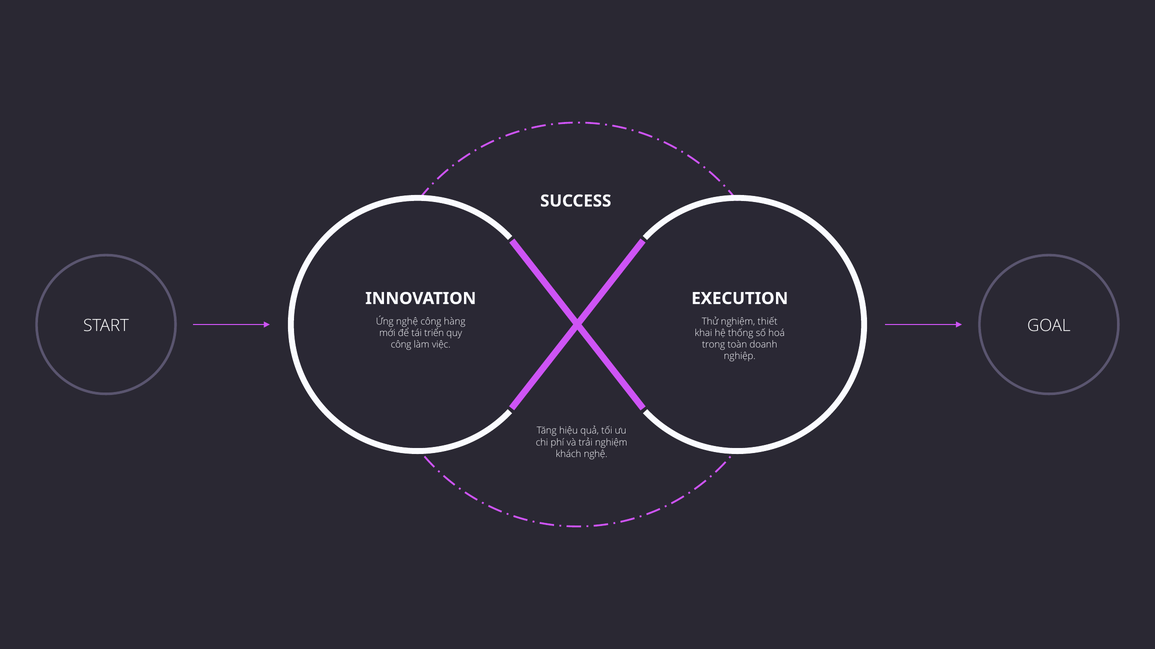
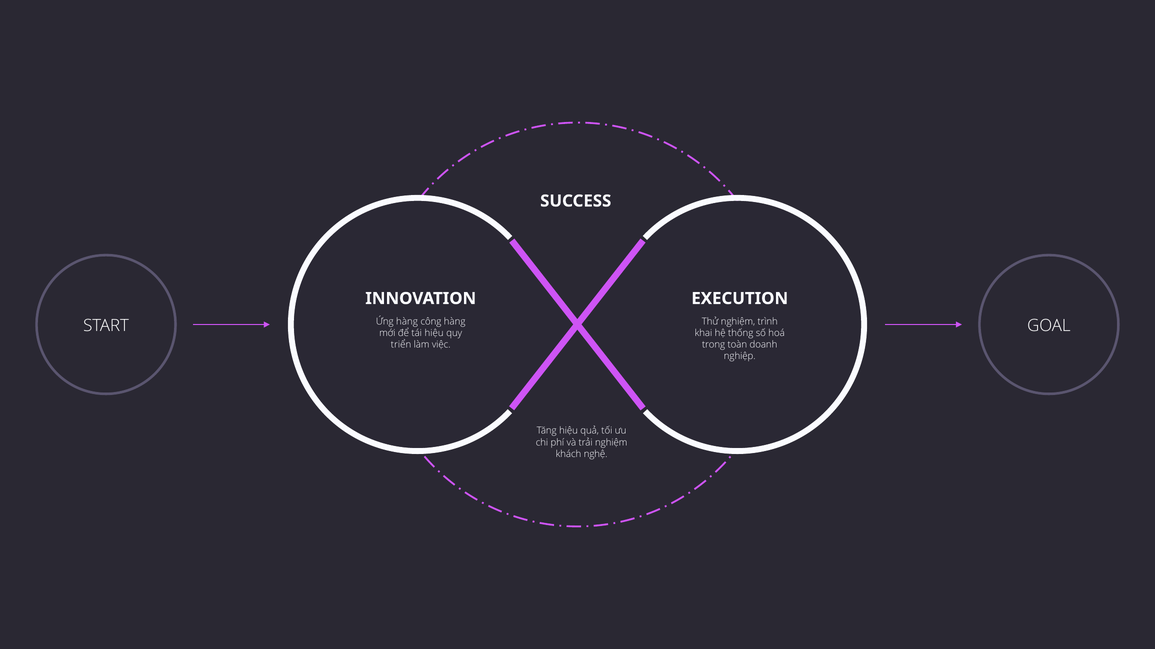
thiết: thiết -> trình (768, 322)
Ứng nghệ: nghệ -> hàng (407, 322)
tái triển: triển -> hiệu (434, 334)
công: công -> triển (401, 345)
